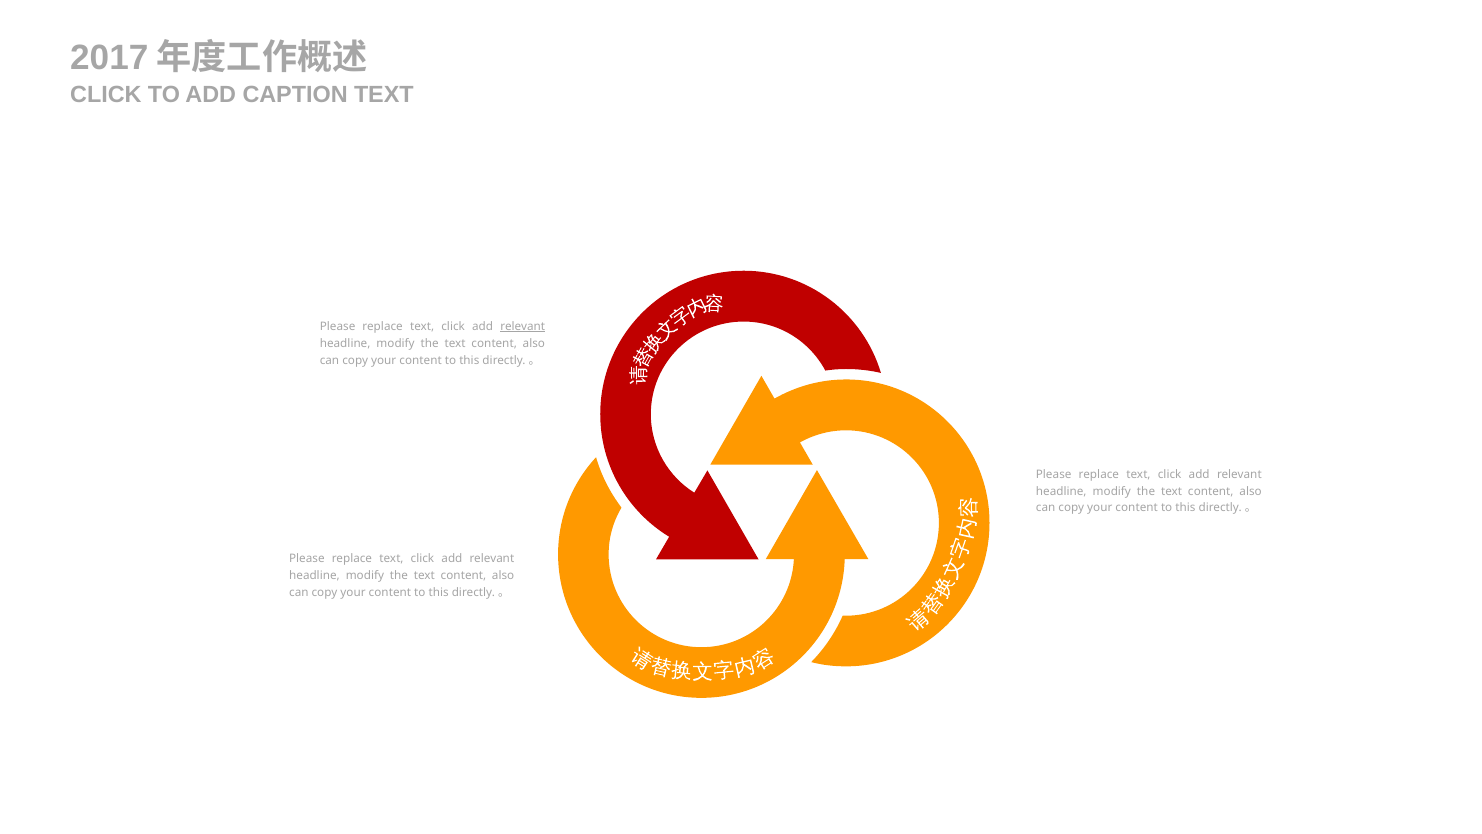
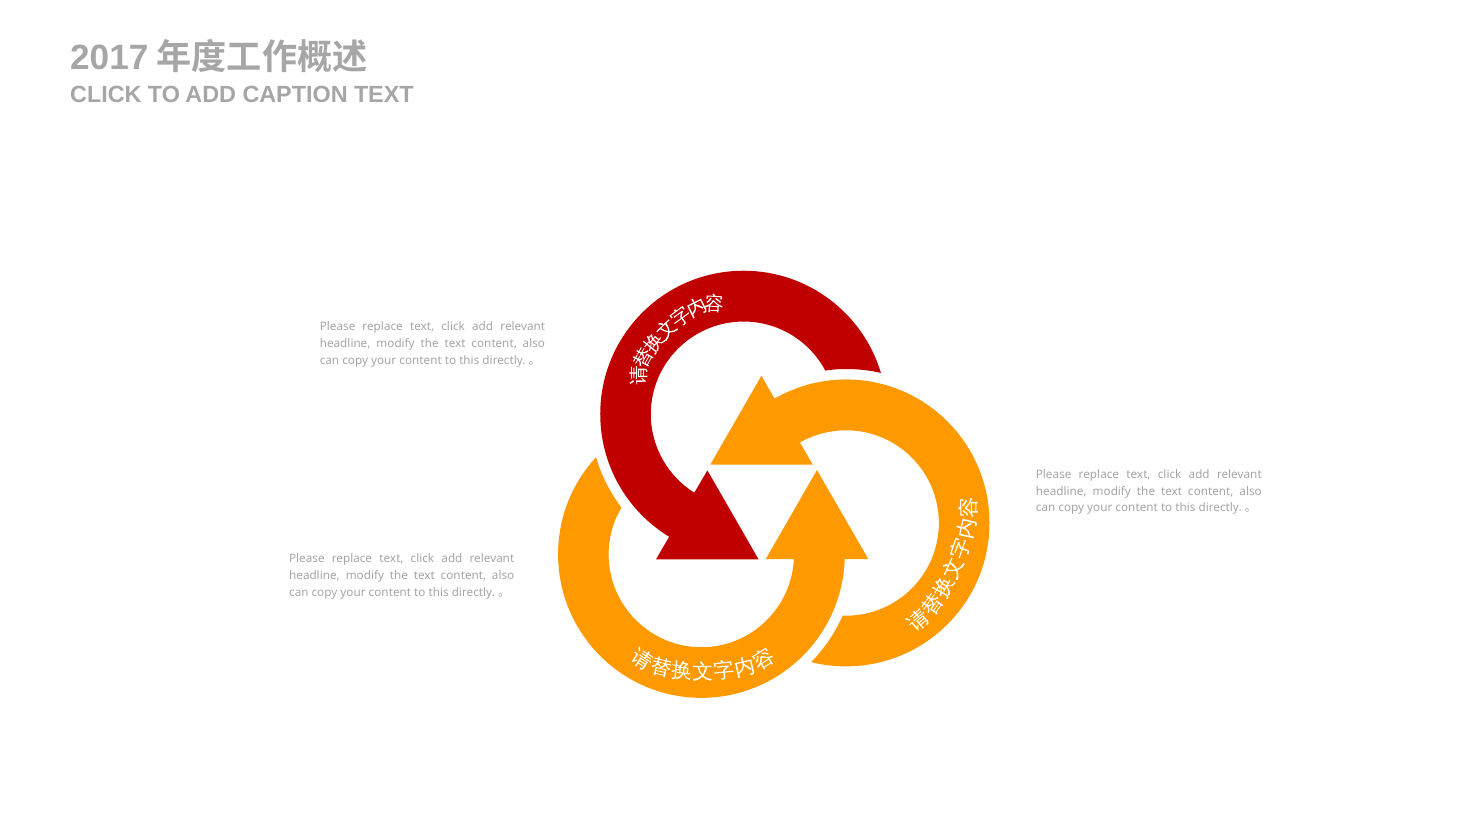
relevant underline: present -> none (523, 327)
